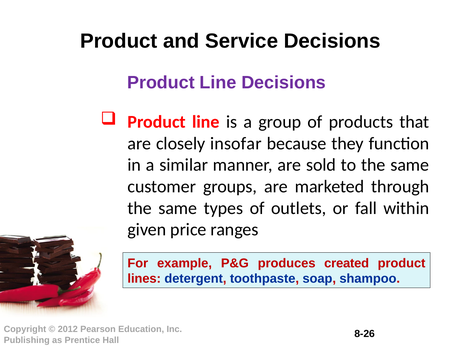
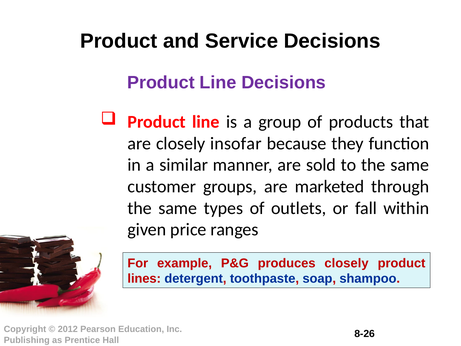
produces created: created -> closely (347, 263)
